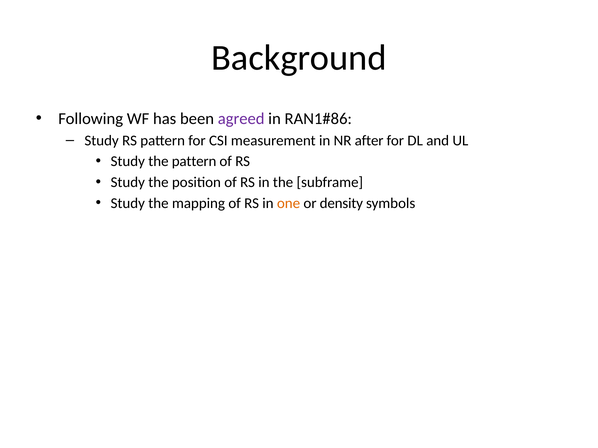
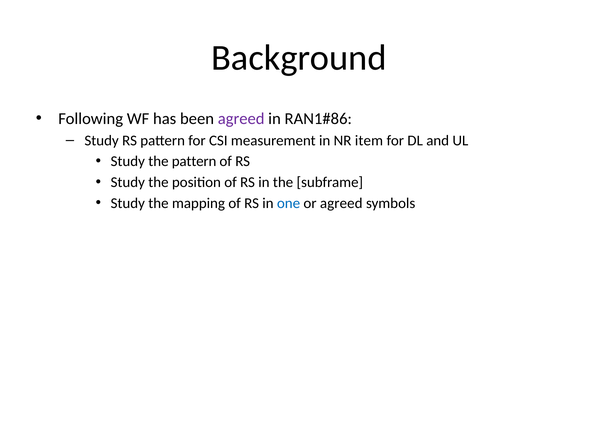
after: after -> item (369, 141)
one colour: orange -> blue (289, 203)
or density: density -> agreed (341, 203)
